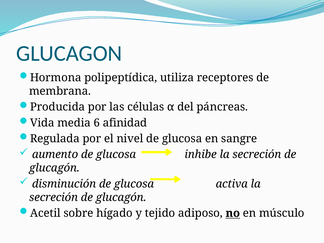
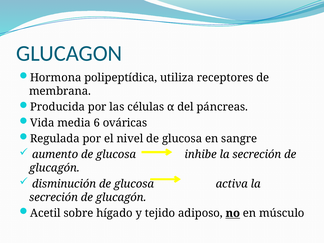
afinidad: afinidad -> ováricas (125, 123)
